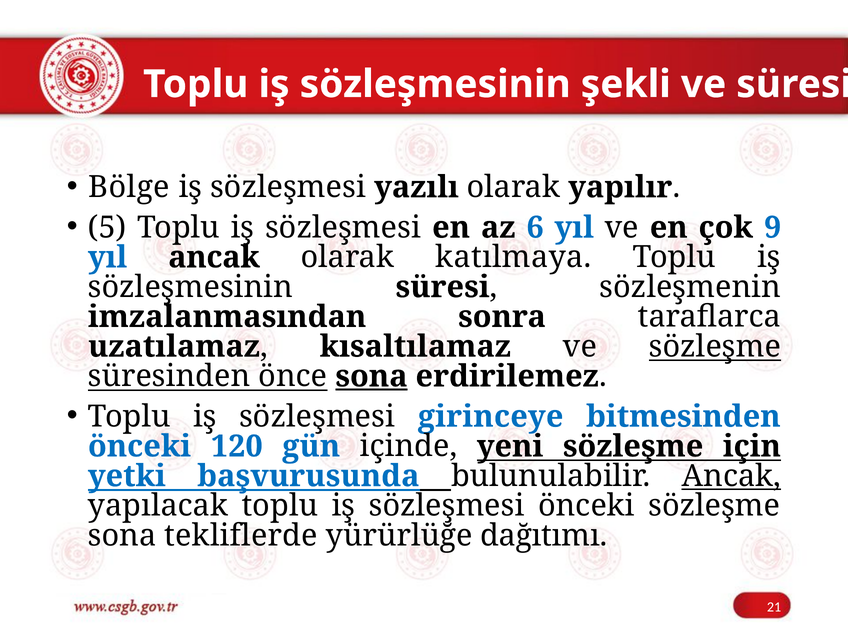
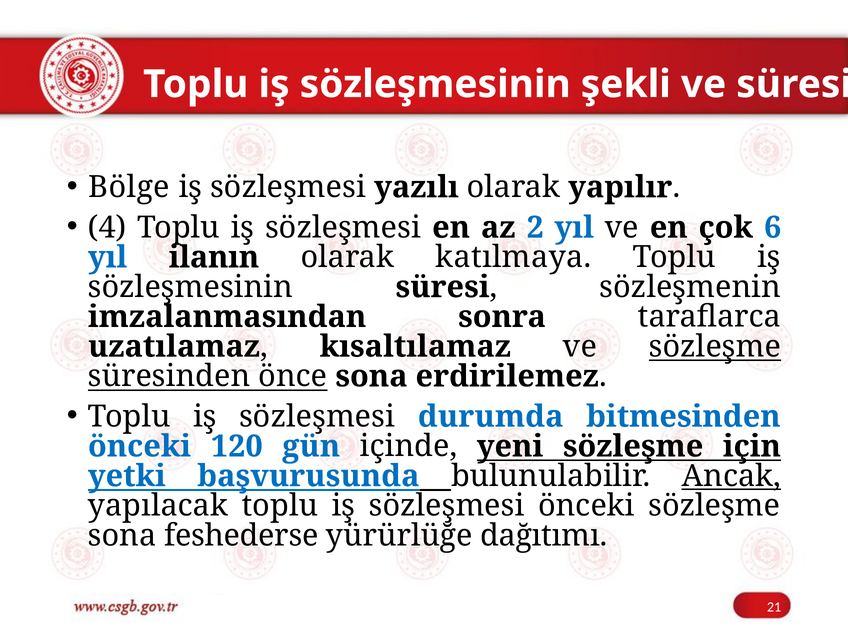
5: 5 -> 4 (107, 228)
6: 6 -> 2 (535, 228)
9: 9 -> 6 (773, 228)
yıl ancak: ancak -> ilanın (214, 257)
sona underline: present -> none (371, 376)
girinceye: girinceye -> durumda (491, 417)
tekliflerde: tekliflerde -> feshederse (241, 536)
